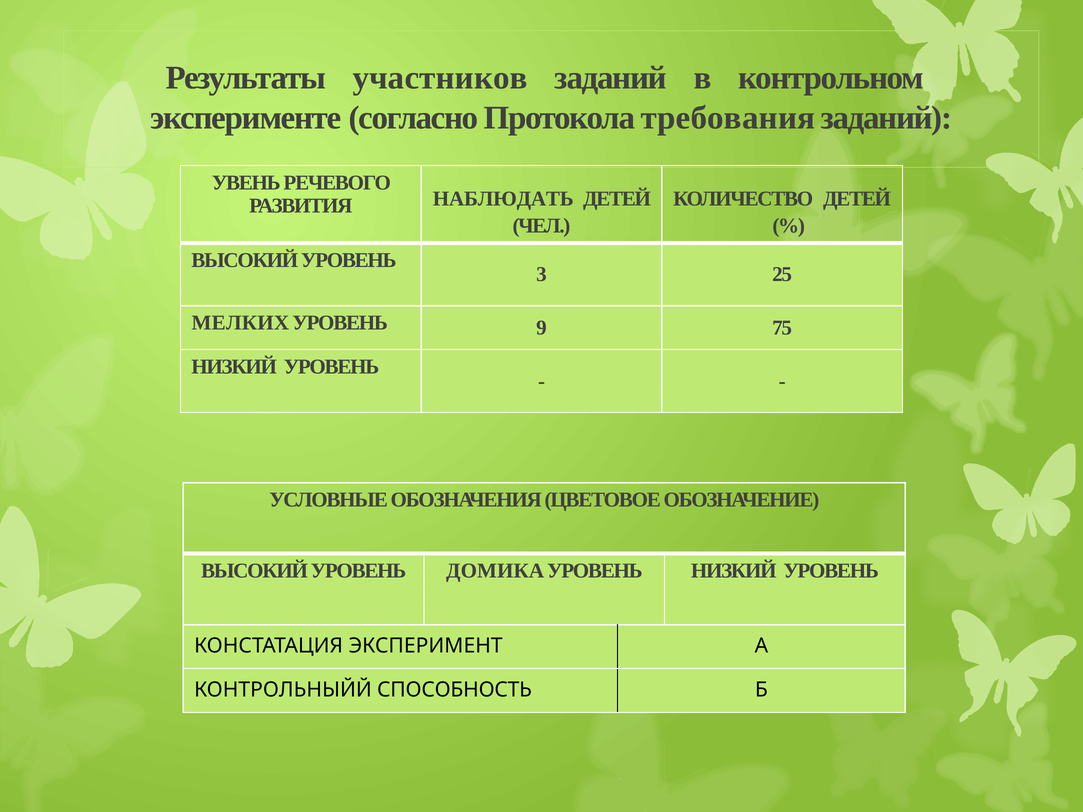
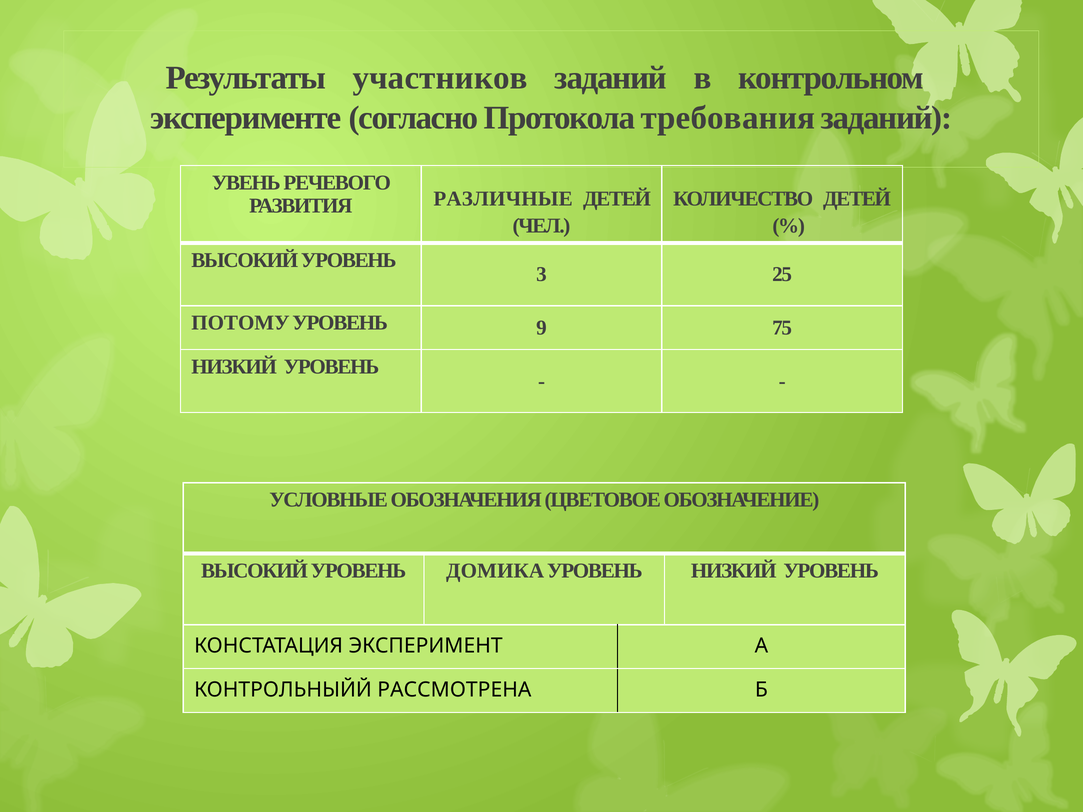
НАБЛЮДАТЬ: НАБЛЮДАТЬ -> РАЗЛИЧНЫЕ (503, 199)
МЕЛКИХ: МЕЛКИХ -> ПОТОМУ (240, 323)
СПОСОБНОСТЬ: СПОСОБНОСТЬ -> РАССМОТРЕНА (454, 690)
